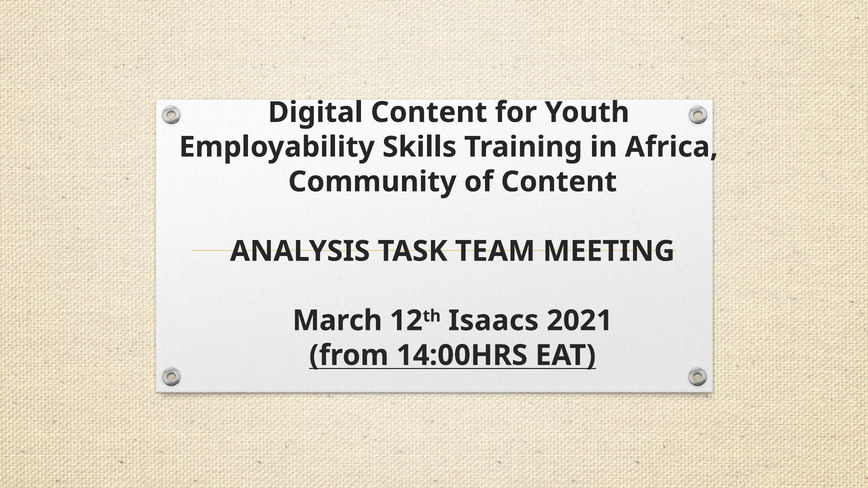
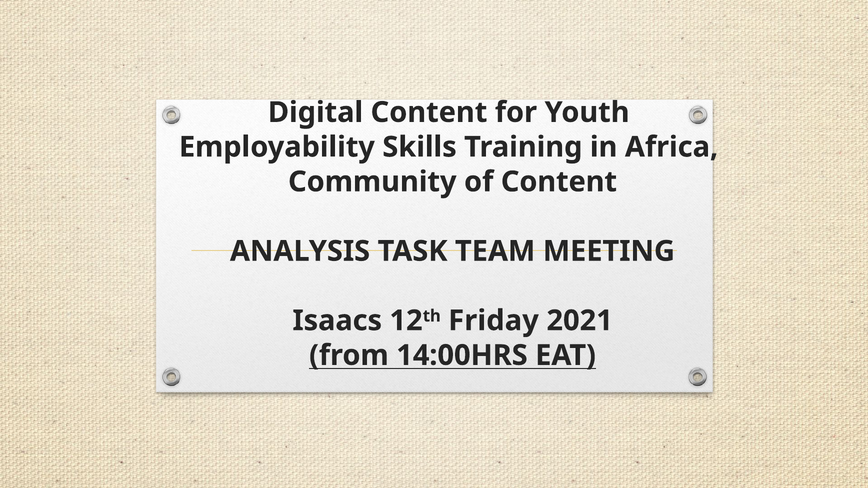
March: March -> Isaacs (337, 321)
Isaacs: Isaacs -> Friday (494, 321)
